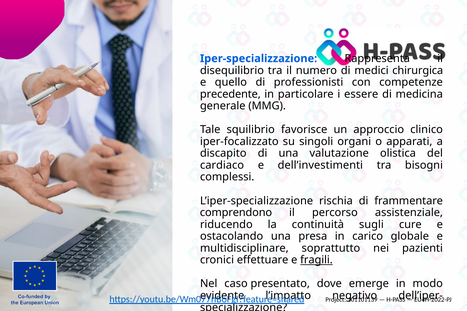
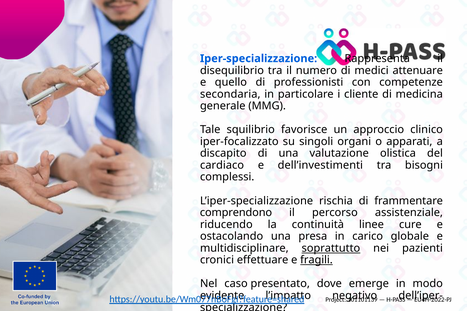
chirurgica: chirurgica -> attenuare (418, 70)
precedente: precedente -> secondaria (230, 94)
essere: essere -> cliente (361, 94)
sugli: sugli -> linee (371, 225)
soprattutto underline: none -> present (331, 248)
